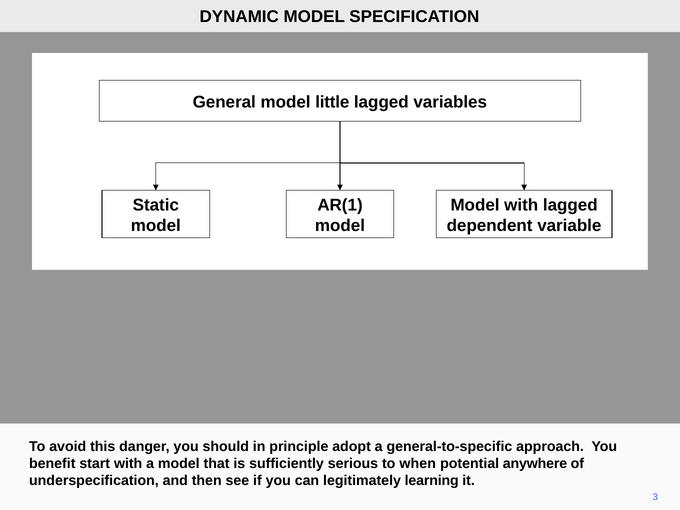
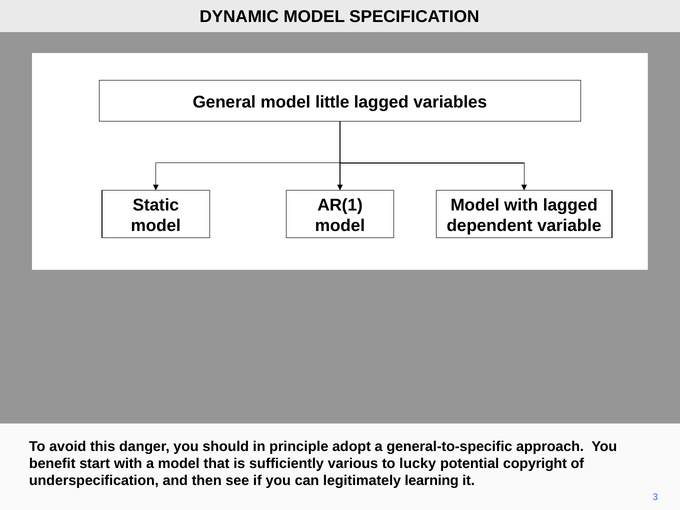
serious: serious -> various (353, 464)
when: when -> lucky (418, 464)
anywhere: anywhere -> copyright (535, 464)
